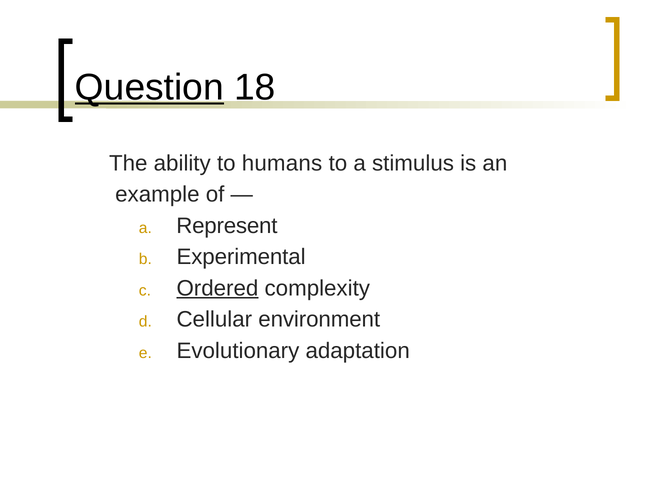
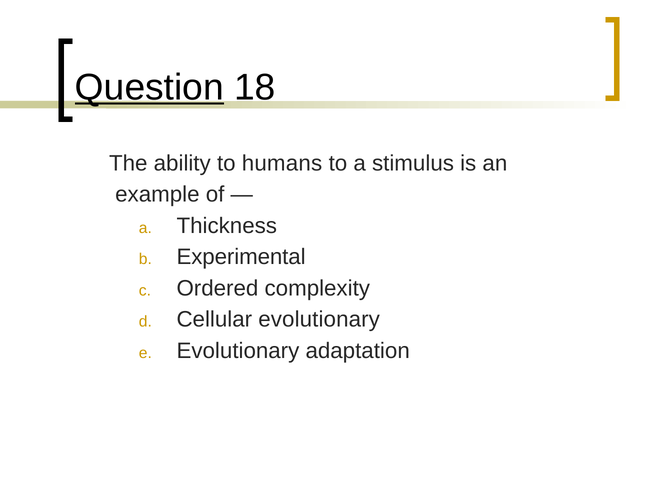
Represent: Represent -> Thickness (227, 226)
Ordered underline: present -> none (217, 289)
Cellular environment: environment -> evolutionary (319, 320)
